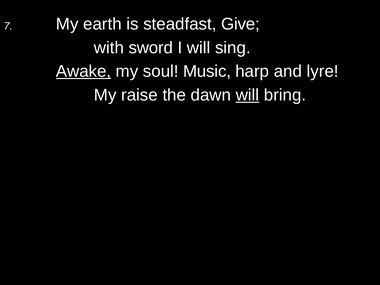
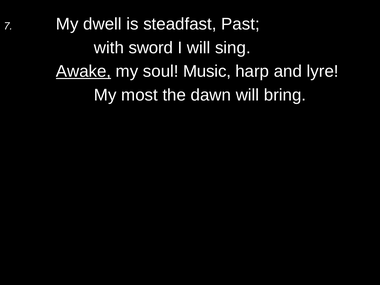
earth: earth -> dwell (102, 24)
Give: Give -> Past (240, 24)
raise: raise -> most (140, 95)
will underline: present -> none (247, 95)
